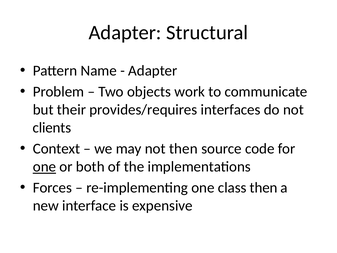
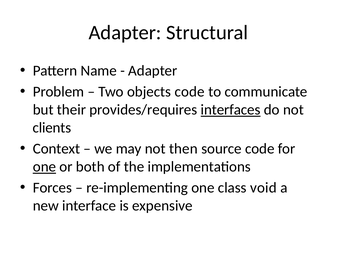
objects work: work -> code (190, 92)
interfaces underline: none -> present (231, 110)
class then: then -> void (263, 188)
